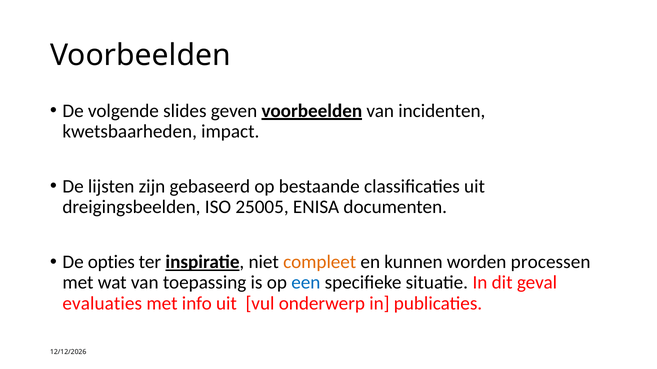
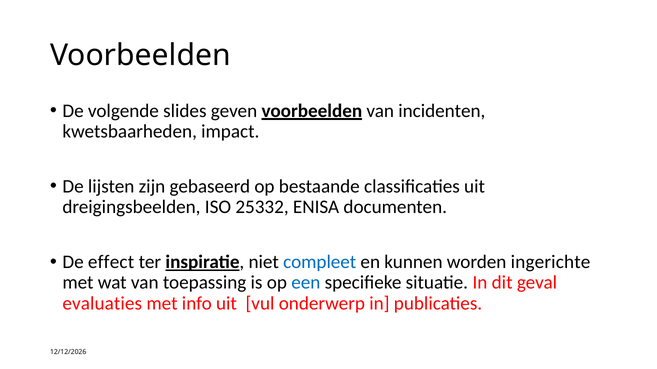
25005: 25005 -> 25332 (262, 207)
opties: opties -> effect (111, 262)
compleet colour: orange -> blue (320, 262)
processen: processen -> ingerichte (551, 262)
